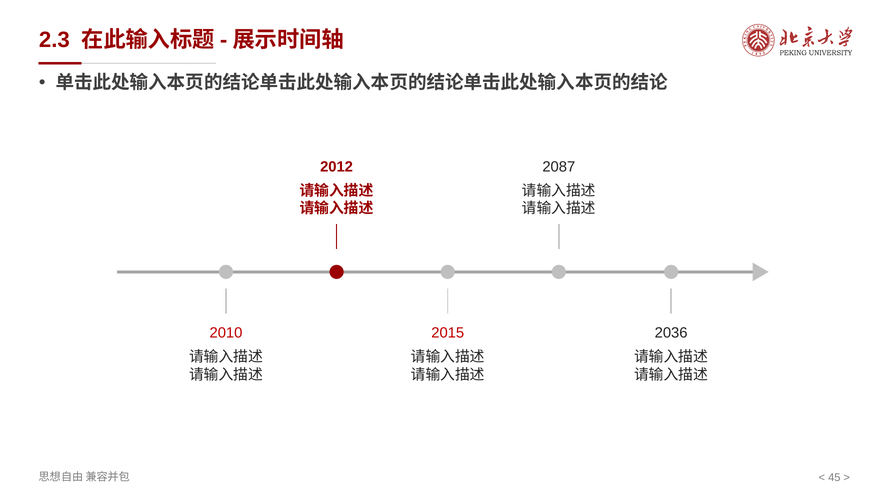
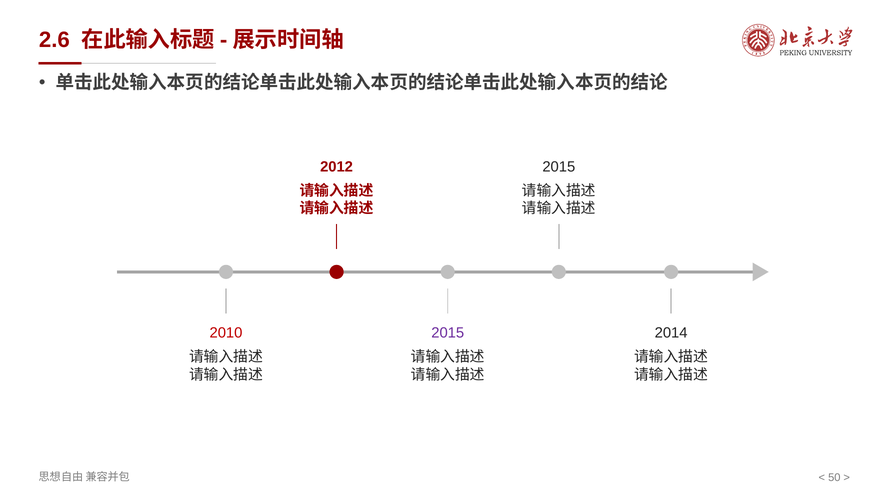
2.3: 2.3 -> 2.6 (54, 40)
2087: 2087 -> 2015 (559, 167)
2015 colour: red -> purple (448, 333)
2036: 2036 -> 2014 (671, 333)
45: 45 -> 50 (834, 478)
